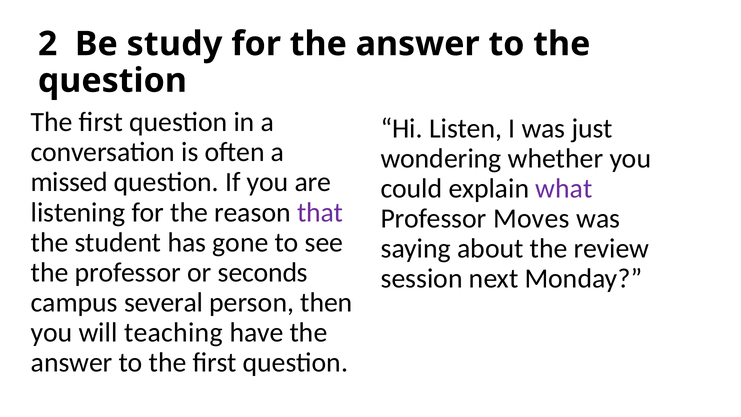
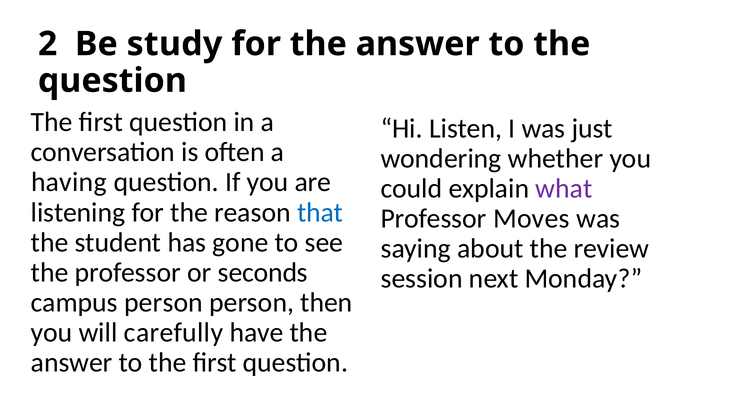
missed: missed -> having (69, 182)
that colour: purple -> blue (320, 212)
campus several: several -> person (164, 302)
teaching: teaching -> carefully (174, 332)
